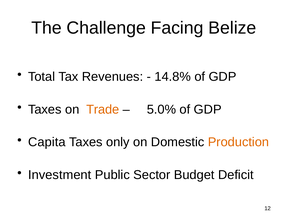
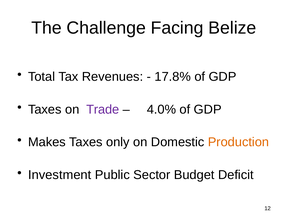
14.8%: 14.8% -> 17.8% (173, 77)
Trade colour: orange -> purple (103, 109)
5.0%: 5.0% -> 4.0% (161, 109)
Capita: Capita -> Makes (47, 142)
